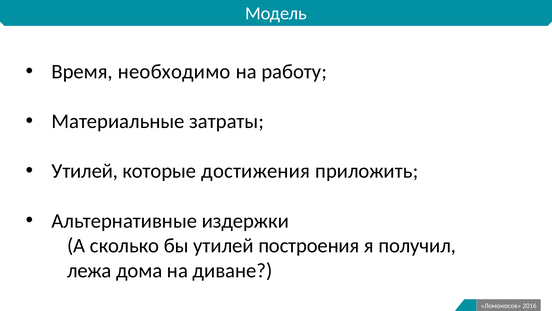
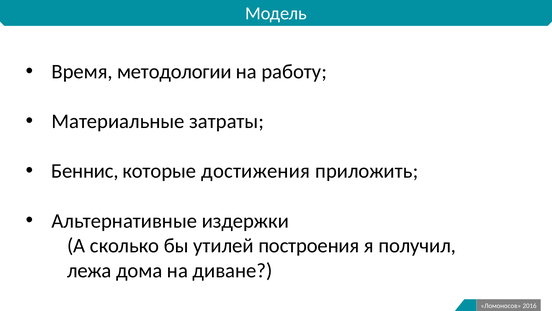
необходимо: необходимо -> методологии (174, 72)
Утилей: Утилей -> Беннис (85, 171)
